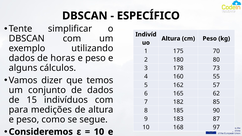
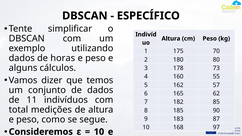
15: 15 -> 11 (32, 100)
para: para -> total (18, 110)
